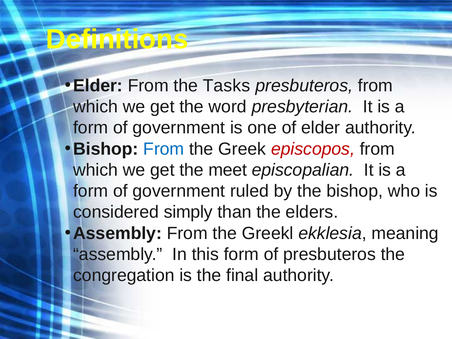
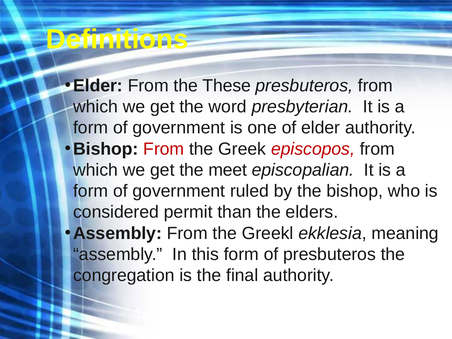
Tasks: Tasks -> These (227, 86)
From colour: blue -> red (164, 149)
simply: simply -> permit (188, 212)
